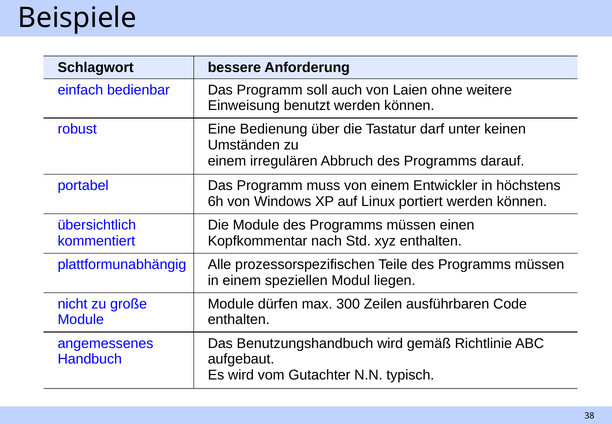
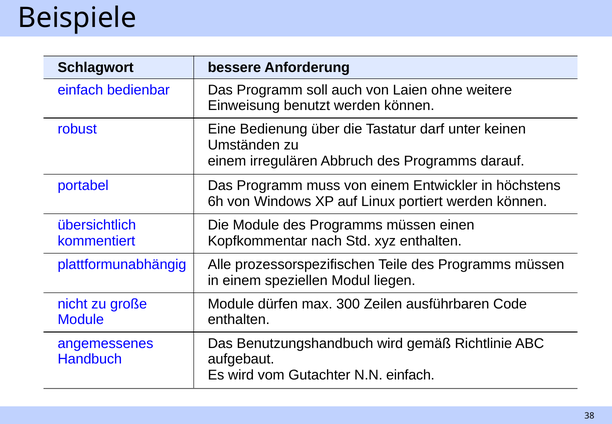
N.N typisch: typisch -> einfach (410, 375)
